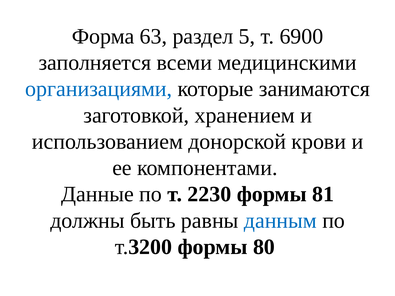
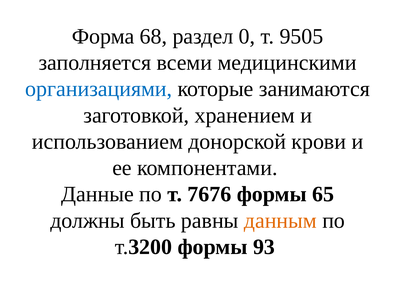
63: 63 -> 68 (153, 36)
5: 5 -> 0 (247, 36)
6900: 6900 -> 9505 (301, 36)
2230: 2230 -> 7676 (209, 194)
81: 81 -> 65 (323, 194)
данным colour: blue -> orange (280, 221)
80: 80 -> 93 (264, 247)
